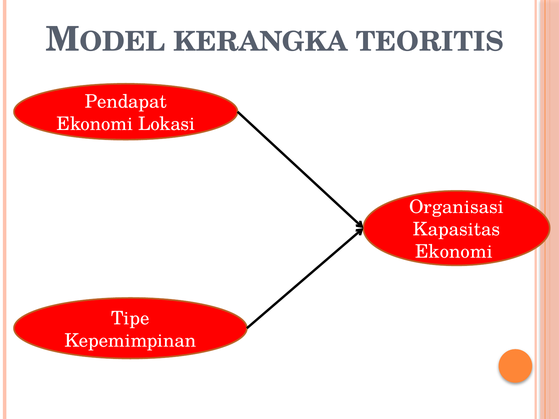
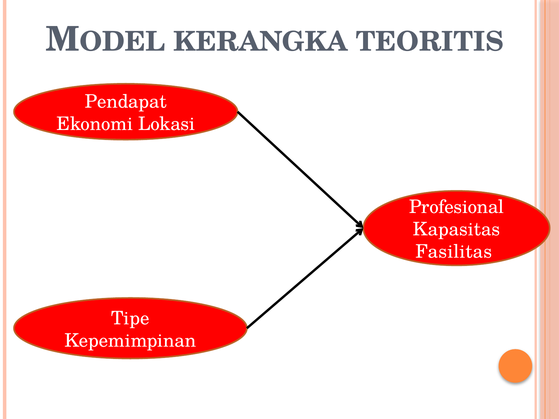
Organisasi: Organisasi -> Profesional (457, 207)
Ekonomi: Ekonomi -> Fasilitas (454, 252)
